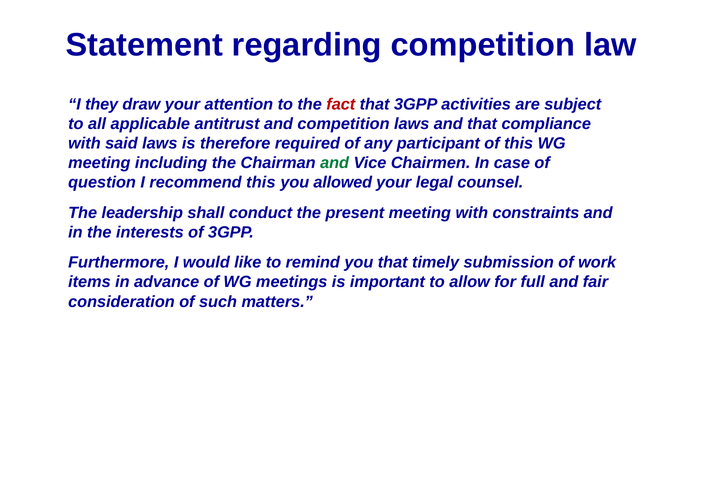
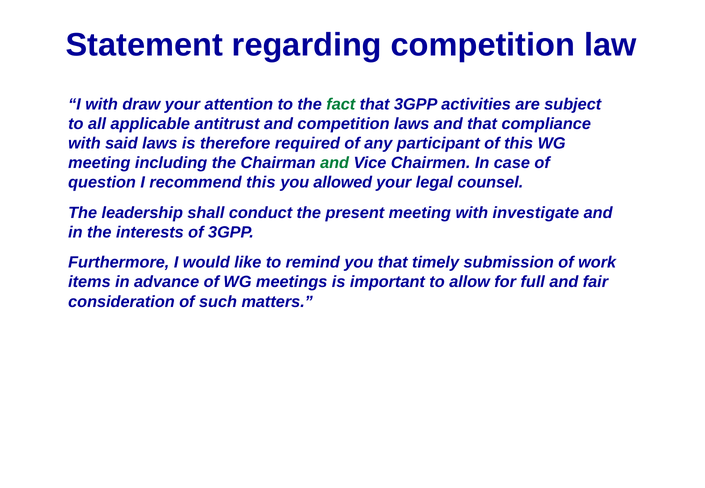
I they: they -> with (102, 104)
fact colour: red -> green (341, 104)
constraints: constraints -> investigate (536, 213)
